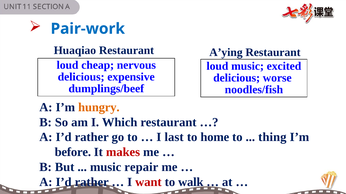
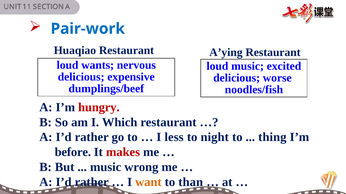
cheap: cheap -> wants (98, 65)
hungry colour: orange -> red (99, 108)
last: last -> less (174, 138)
home: home -> night (215, 138)
repair: repair -> wrong (141, 168)
want colour: red -> orange (148, 183)
walk: walk -> than (191, 183)
